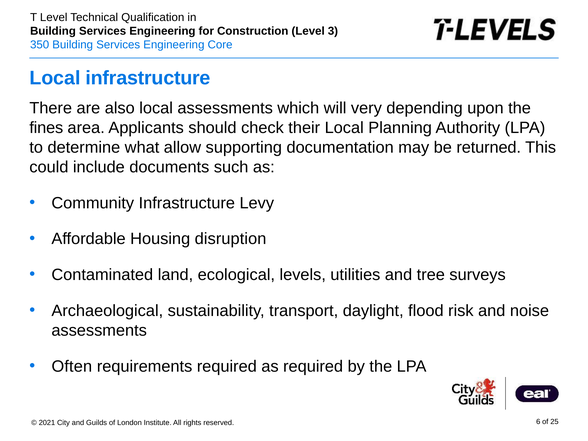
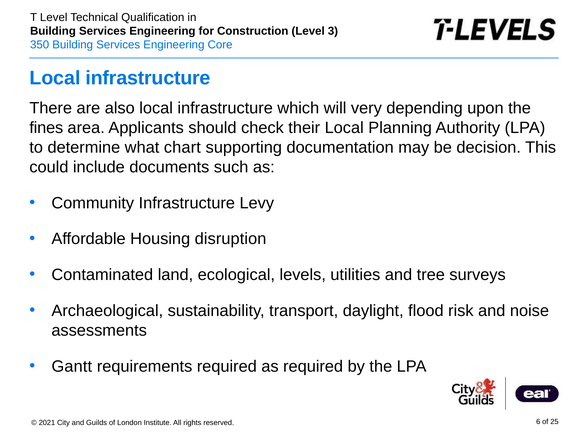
also local assessments: assessments -> infrastructure (225, 108)
allow: allow -> chart (182, 147)
returned: returned -> decision (489, 147)
Often: Often -> Gantt (72, 366)
